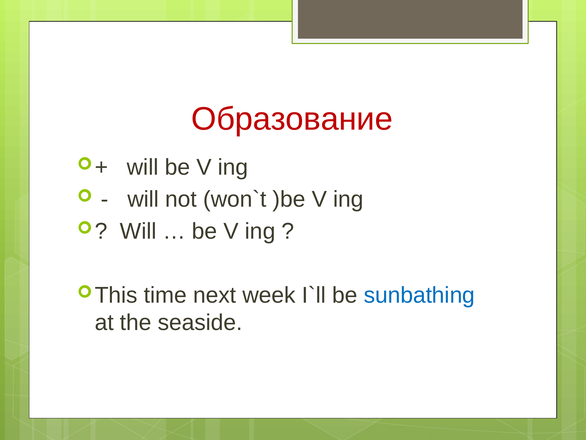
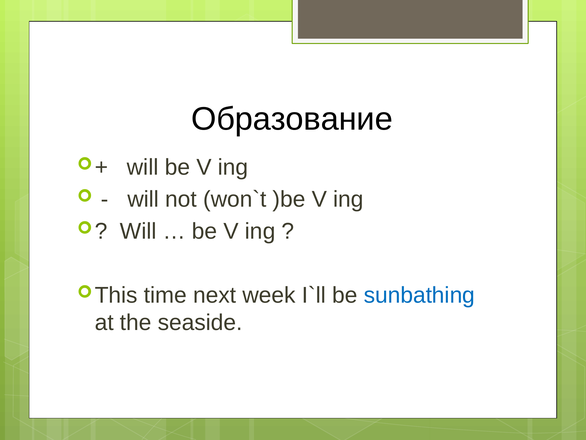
Образование colour: red -> black (292, 119)
